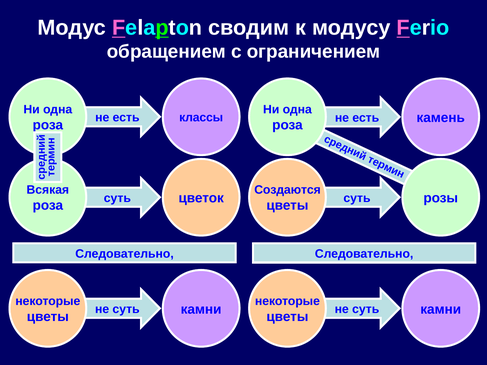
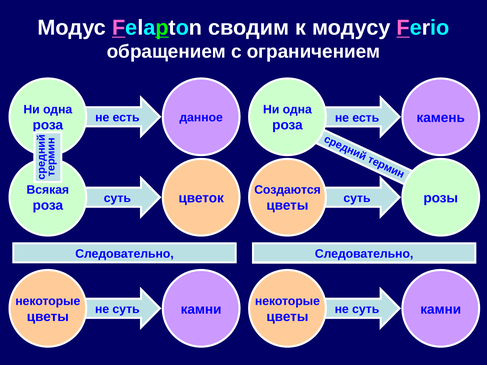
классы: классы -> данное (201, 118)
